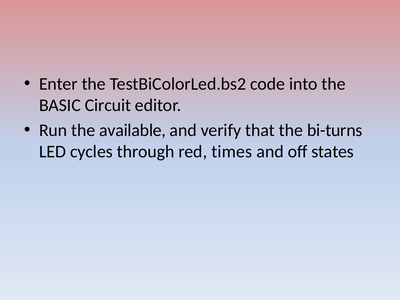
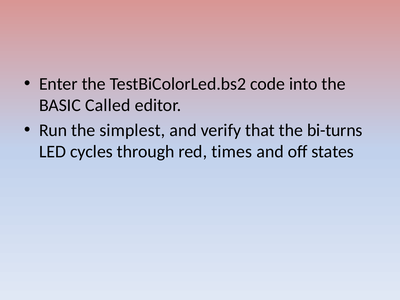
Circuit: Circuit -> Called (108, 105)
available: available -> simplest (132, 130)
